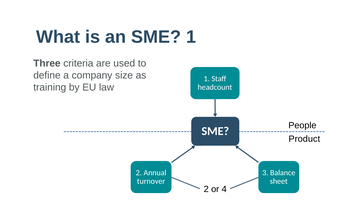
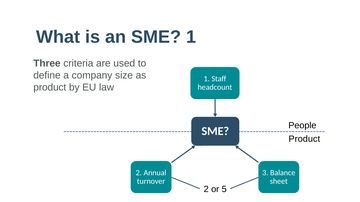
training: training -> product (50, 87)
4: 4 -> 5 (224, 190)
